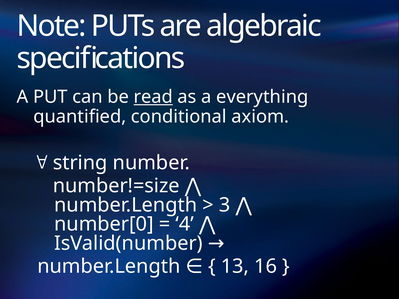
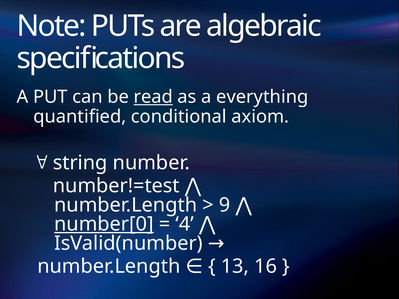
number!=size: number!=size -> number!=test (116, 186)
3: 3 -> 9 (225, 205)
number[0 underline: none -> present (104, 224)
